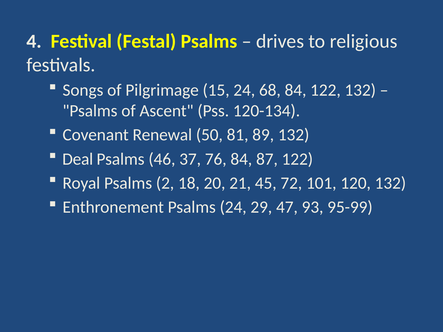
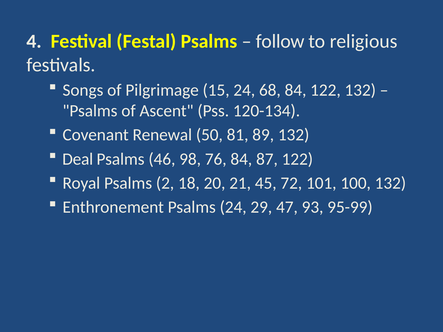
drives: drives -> follow (280, 41)
37: 37 -> 98 (190, 159)
120: 120 -> 100 (356, 183)
